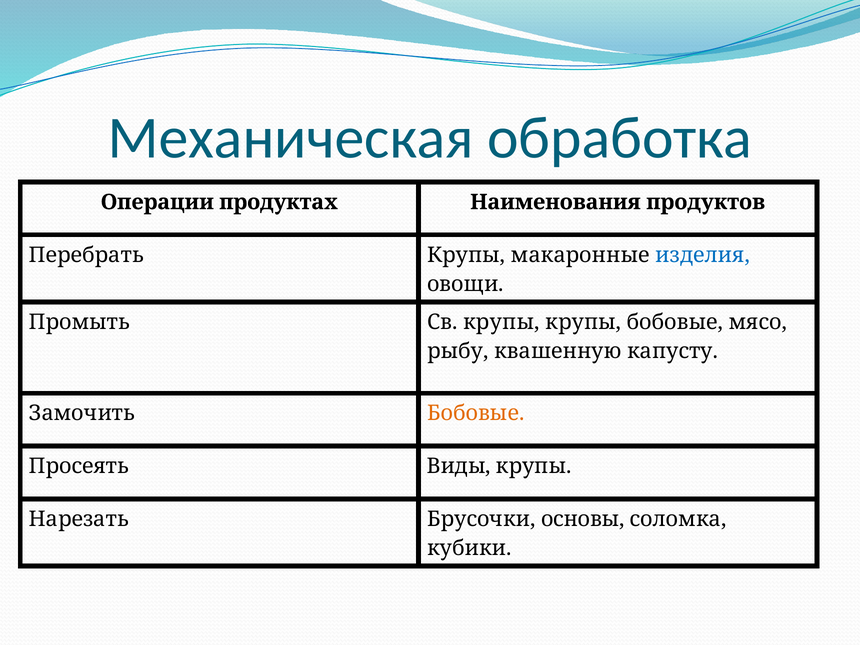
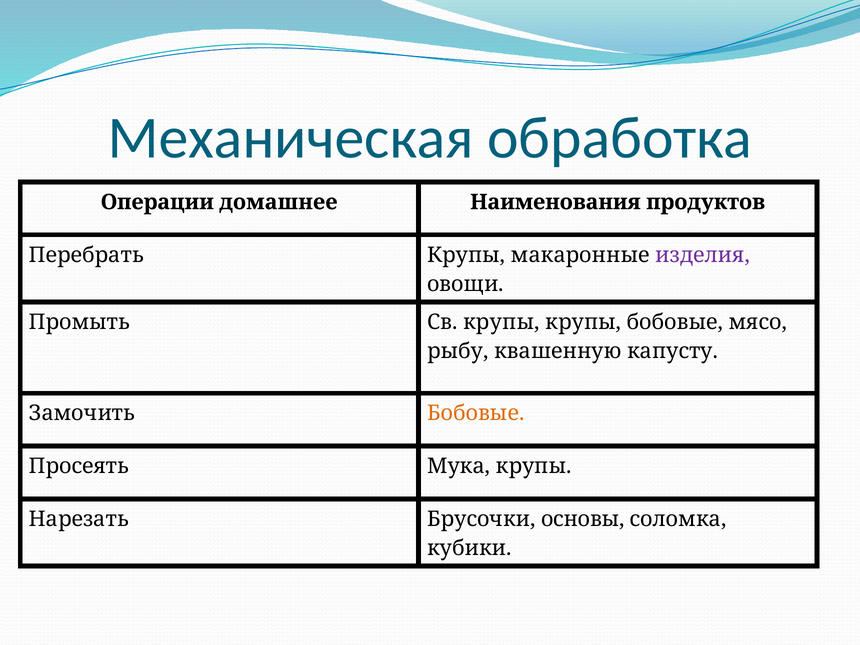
продуктах: продуктах -> домашнее (278, 202)
изделия colour: blue -> purple (703, 255)
Виды: Виды -> Мука (459, 466)
